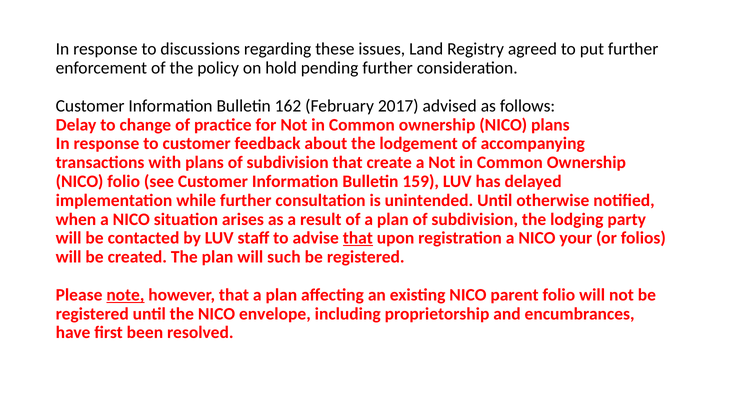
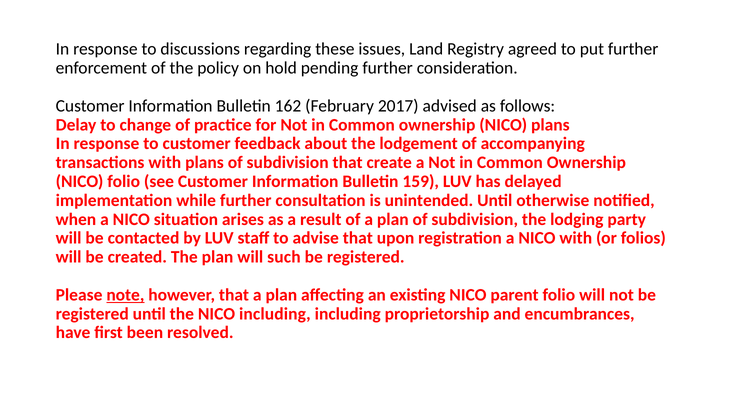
that underline: present -> none (358, 238)
NICO your: your -> with (576, 238)
NICO envelope: envelope -> including (275, 313)
